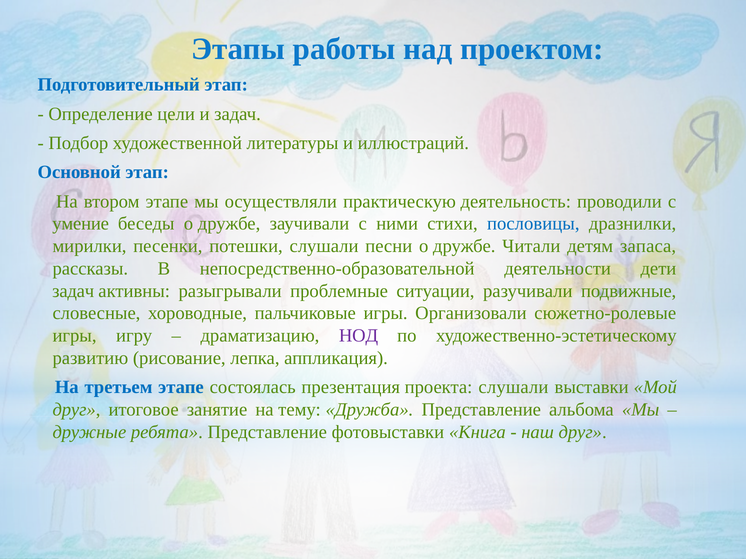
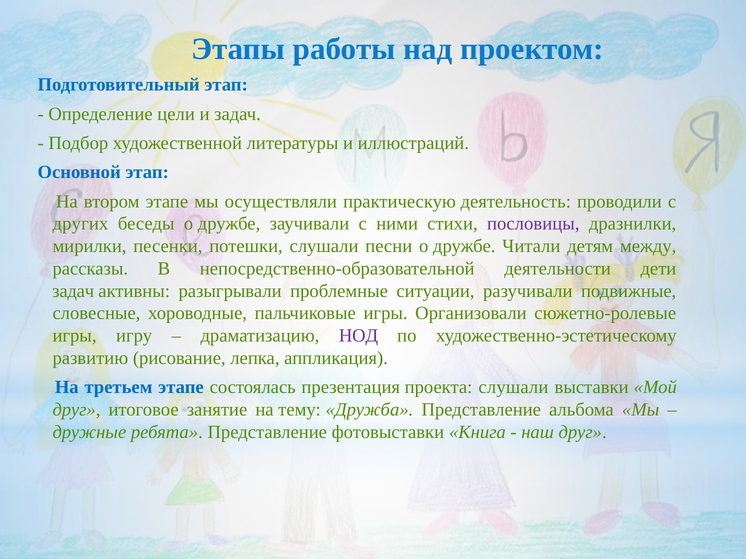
умение: умение -> других (80, 224)
пословицы colour: blue -> purple (533, 224)
запаса: запаса -> между (648, 246)
